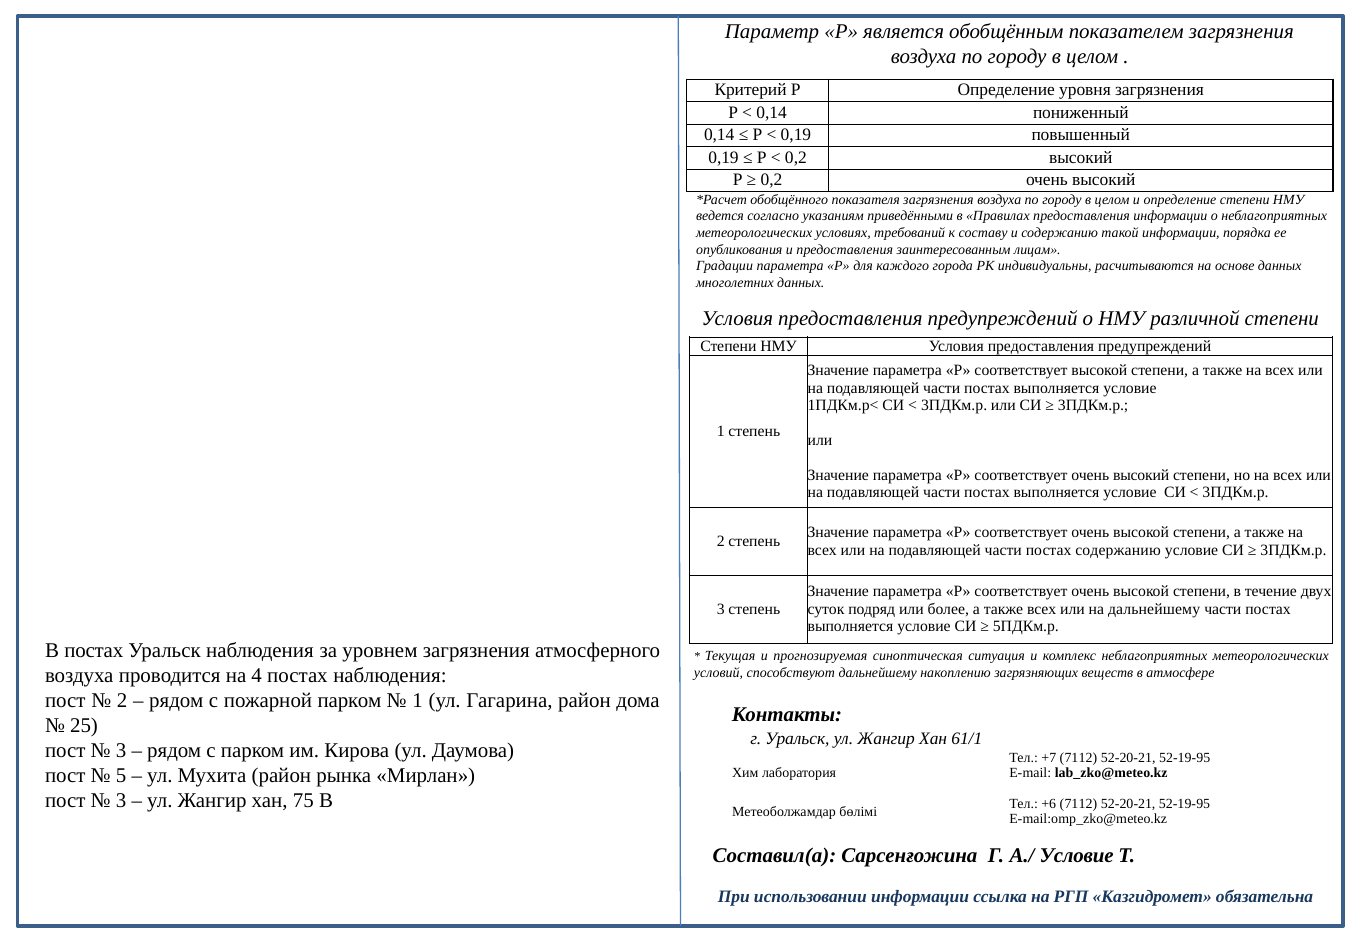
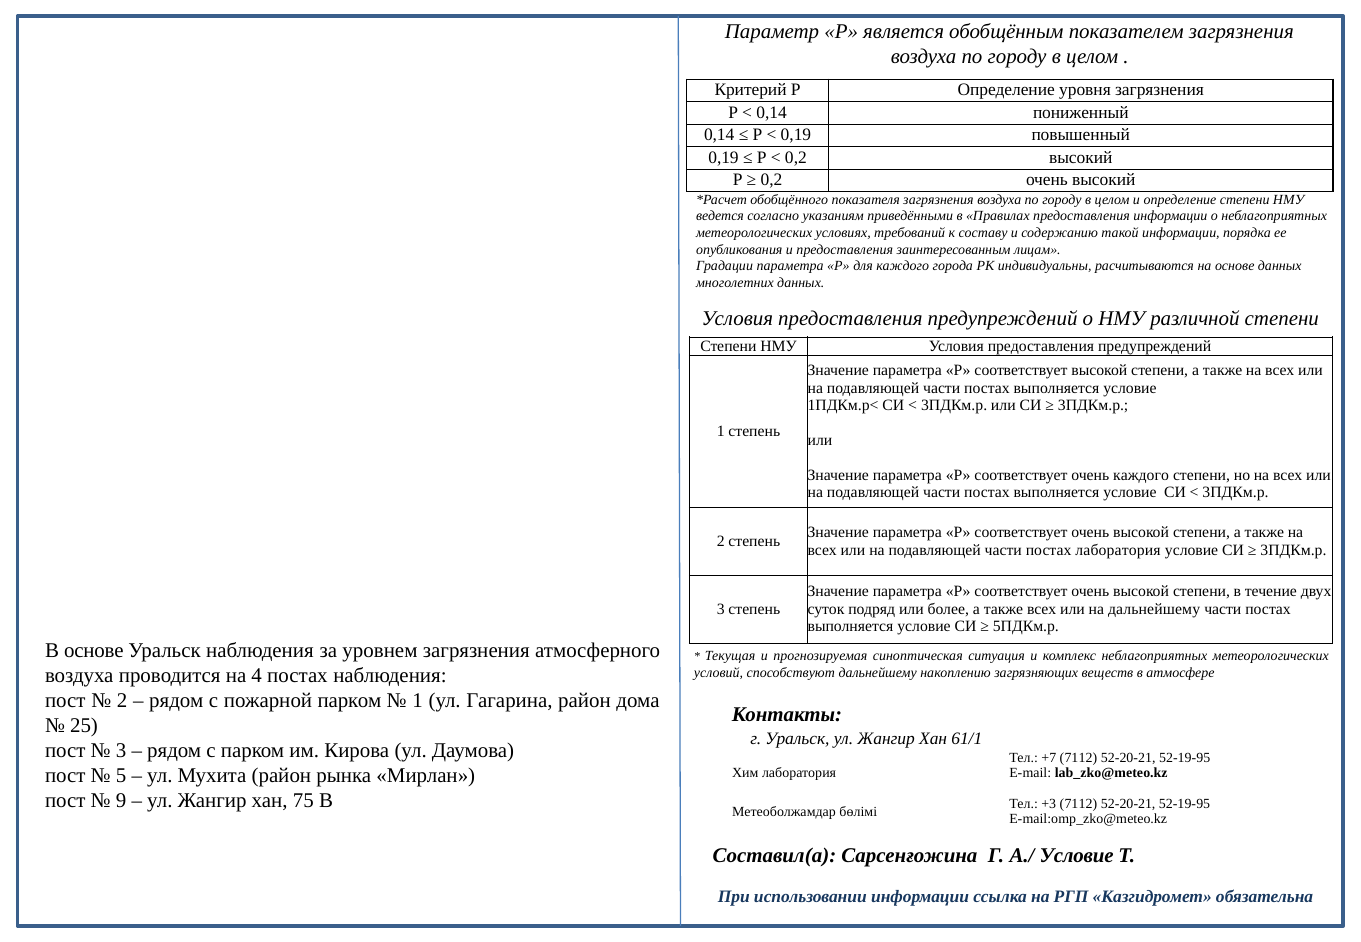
соответствует очень высокий: высокий -> каждого (1141, 475)
постах содержанию: содержанию -> лаборатория (1118, 550)
В постах: постах -> основе (94, 650)
3: 3 -> 9 (121, 801)
+6: +6 -> +3 (1049, 804)
